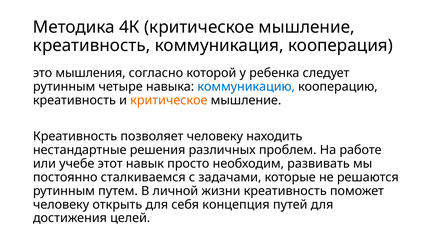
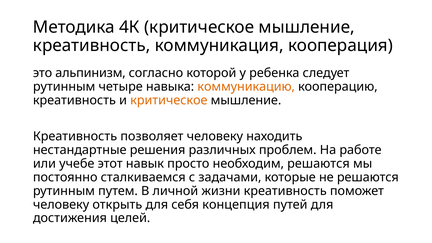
мышления: мышления -> альпинизм (91, 73)
коммуникацию colour: blue -> orange (246, 87)
необходим развивать: развивать -> решаются (318, 164)
